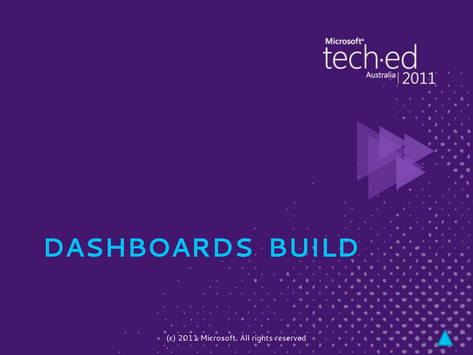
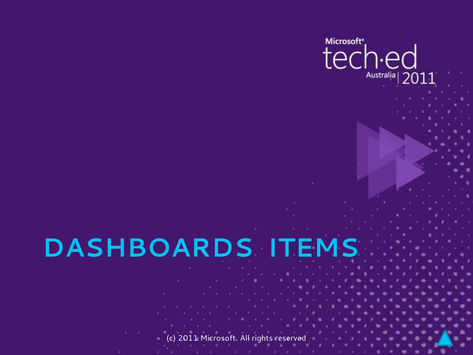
BUILD: BUILD -> ITEMS (313, 248)
